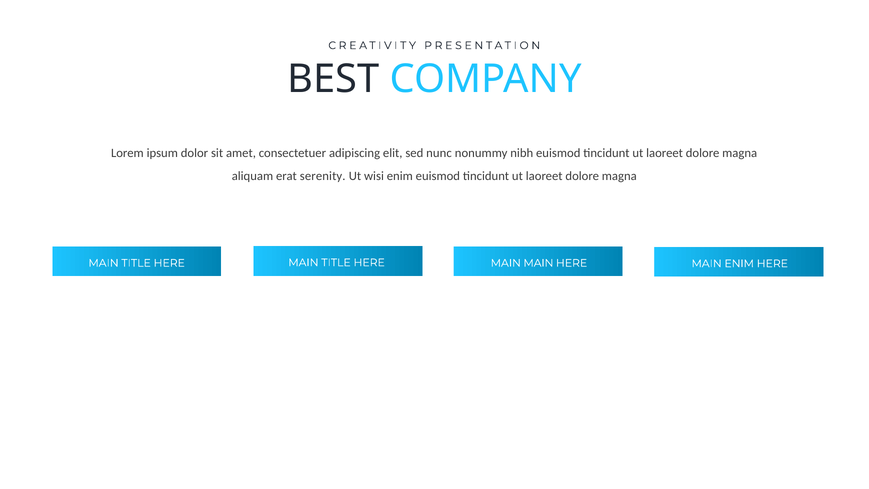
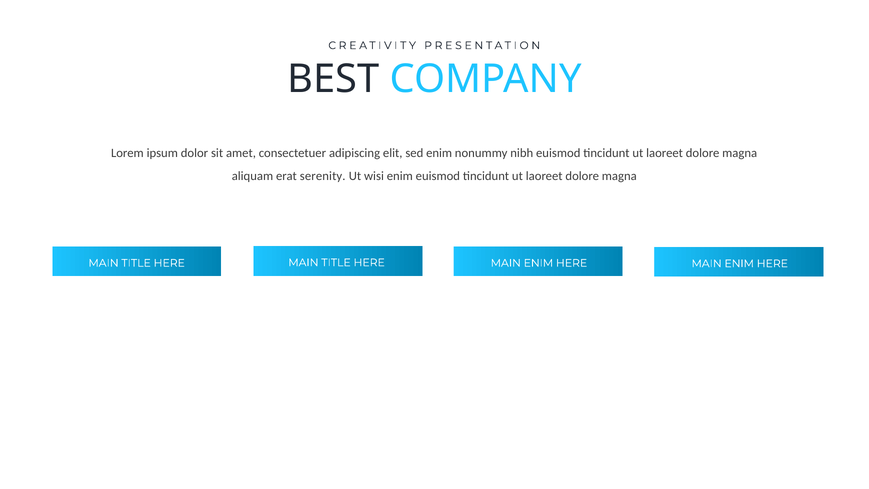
sed nunc: nunc -> enim (439, 153)
TITLE HERE MAIN MAIN: MAIN -> ENIM (538, 263)
